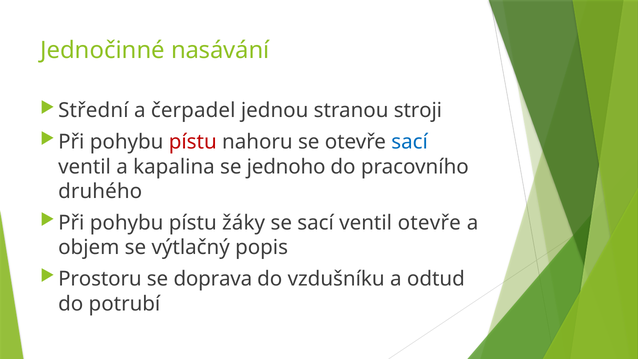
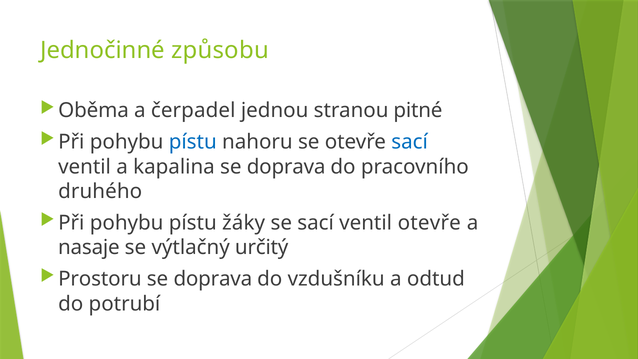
nasávání: nasávání -> způsobu (220, 50)
Střední: Střední -> Oběma (94, 111)
stroji: stroji -> pitné (418, 111)
pístu colour: red -> blue (193, 142)
kapalina se jednoho: jednoho -> doprava (286, 167)
objem: objem -> nasaje (89, 248)
popis: popis -> určitý (262, 248)
